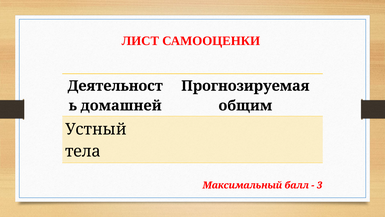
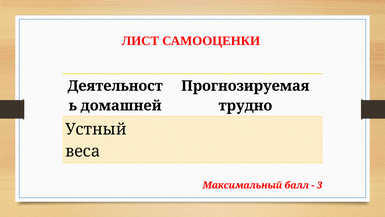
общим: общим -> трудно (245, 105)
тела: тела -> веса (83, 151)
